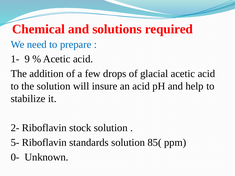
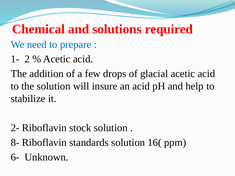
9: 9 -> 2 (27, 59)
5-: 5- -> 8- (15, 143)
85(: 85( -> 16( (155, 143)
0-: 0- -> 6- (15, 157)
